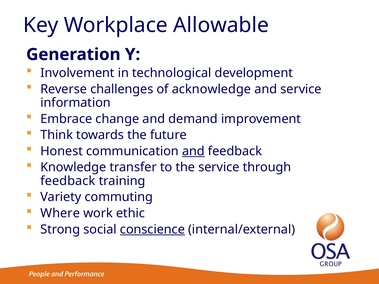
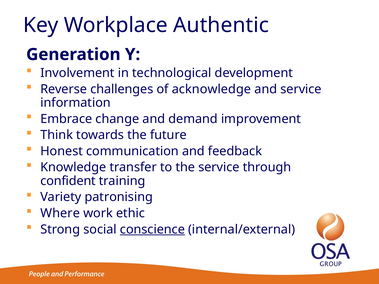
Allowable: Allowable -> Authentic (221, 25)
and underline: present -> none (193, 151)
feedback: feedback -> confident (68, 181)
commuting: commuting -> patronising (119, 197)
